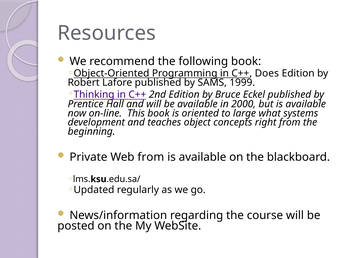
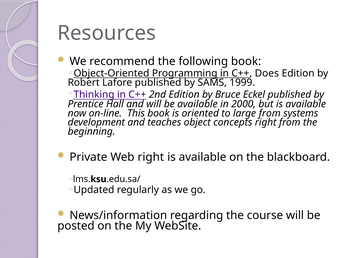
large what: what -> from (270, 113)
Web from: from -> right (151, 157)
